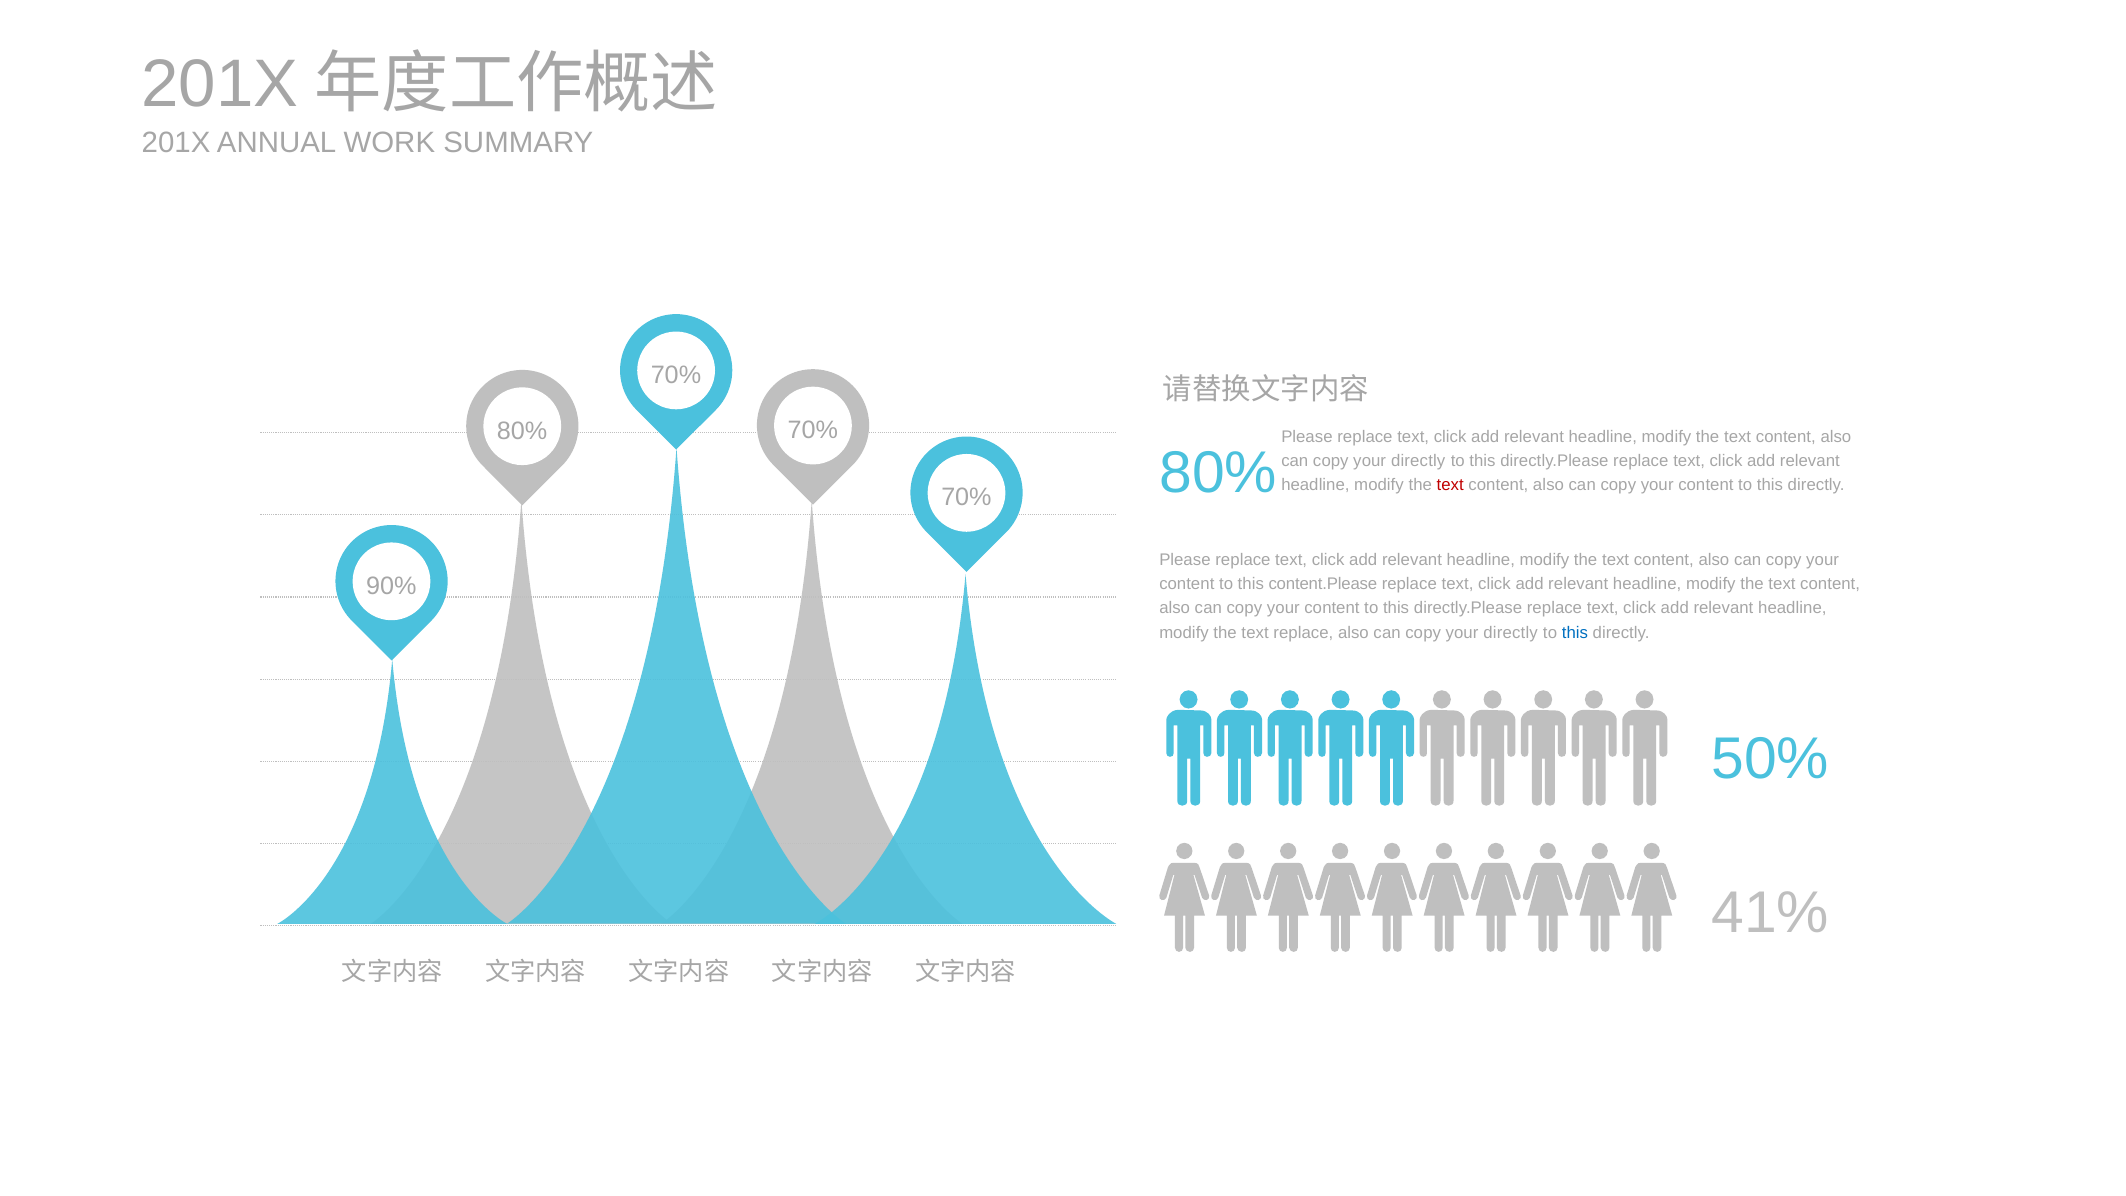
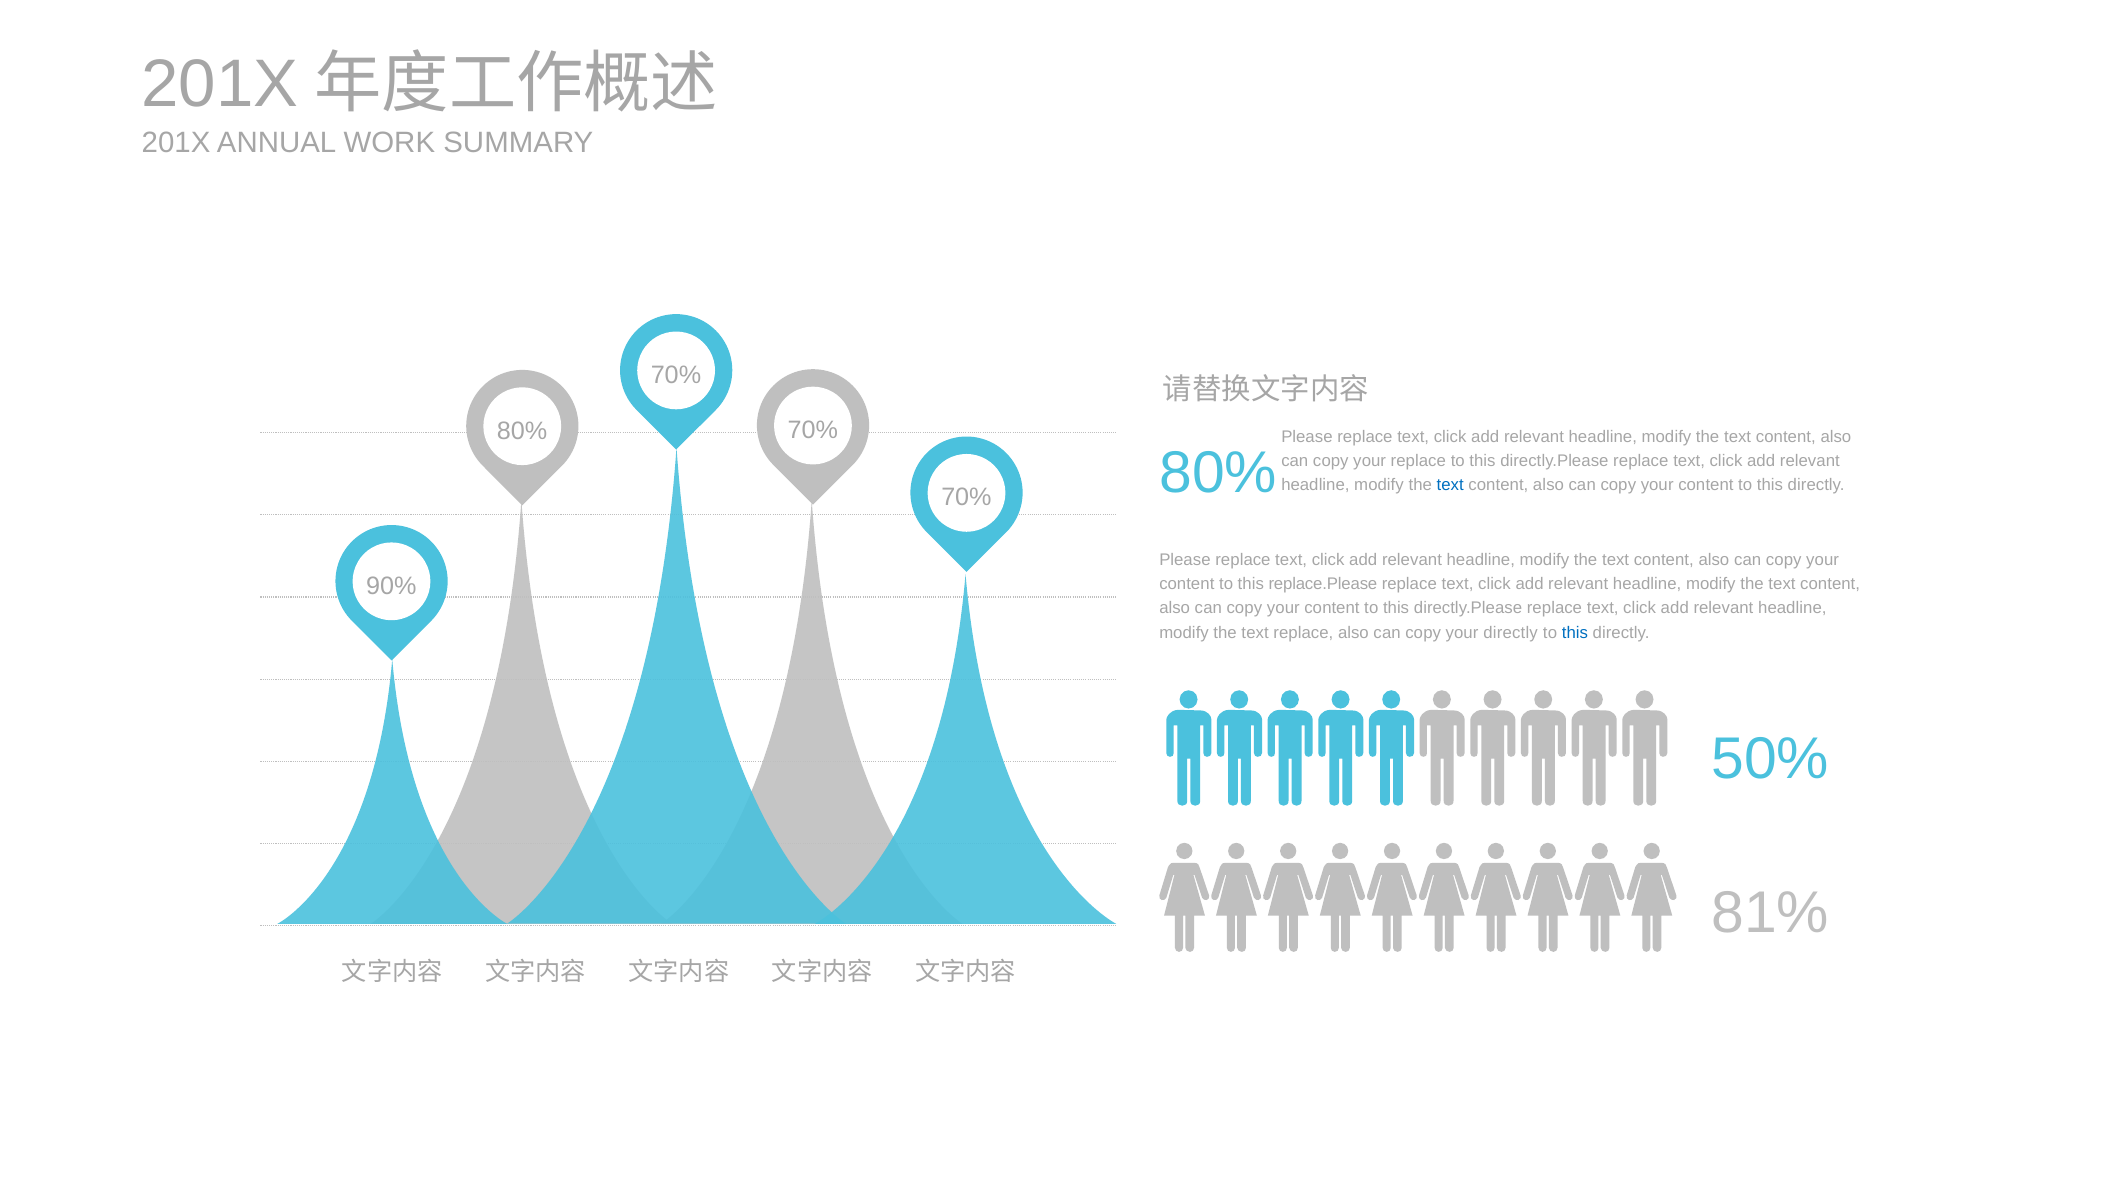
directly: directly -> replace (1418, 461)
text colour: red -> blue (1450, 485)
content.Please: content.Please -> replace.Please (1323, 584)
41%: 41% -> 81% (1770, 913)
